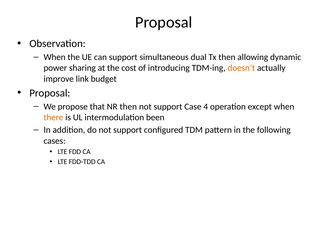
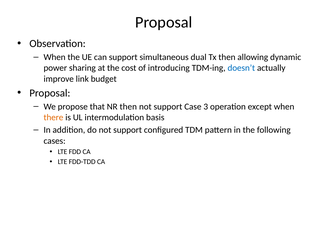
doesn’t colour: orange -> blue (241, 68)
4: 4 -> 3 (206, 107)
been: been -> basis (155, 117)
